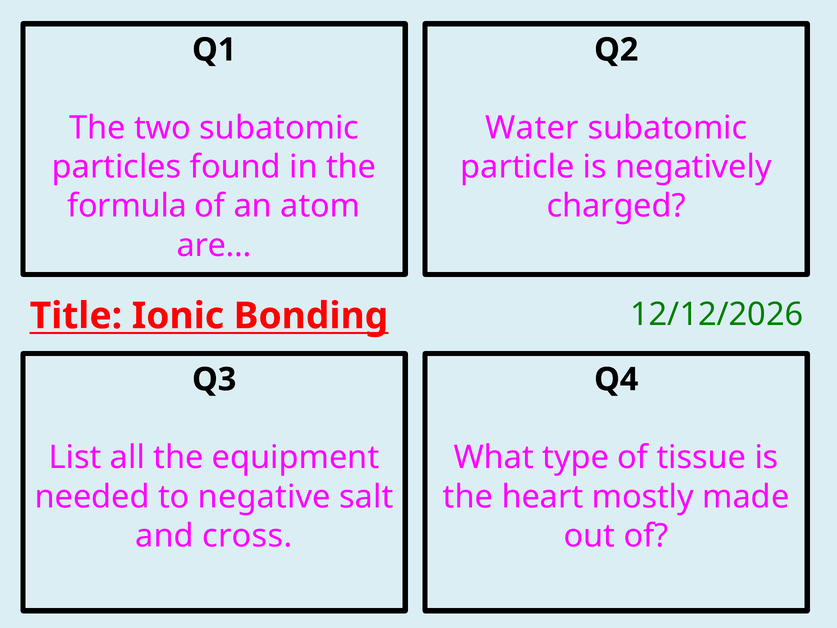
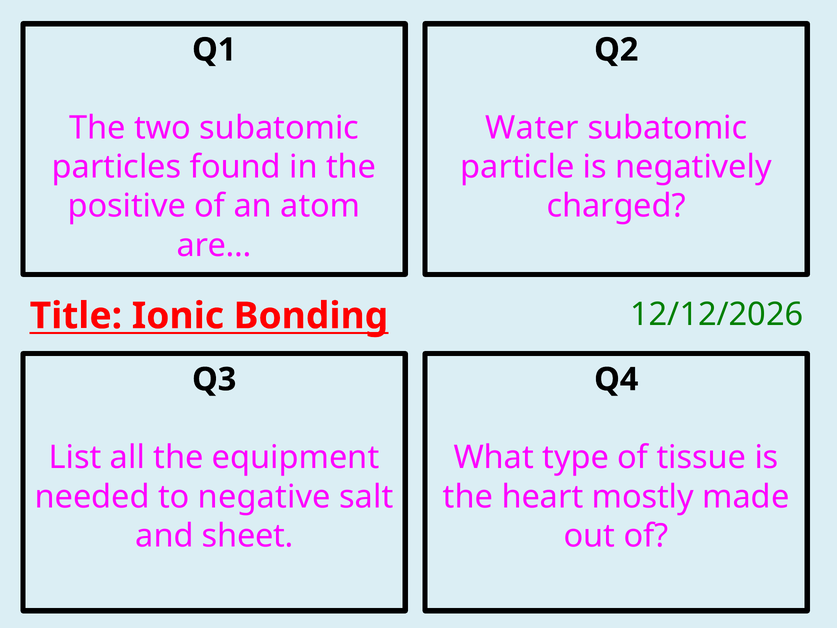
formula: formula -> positive (127, 206)
cross: cross -> sheet (248, 536)
